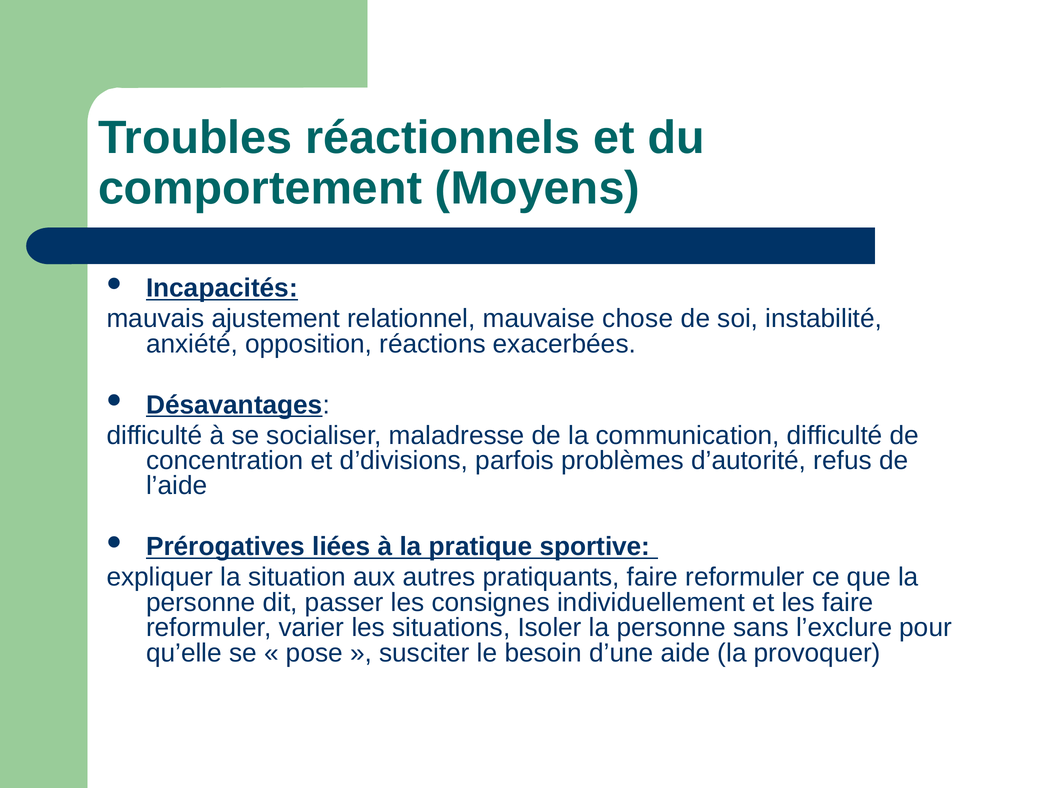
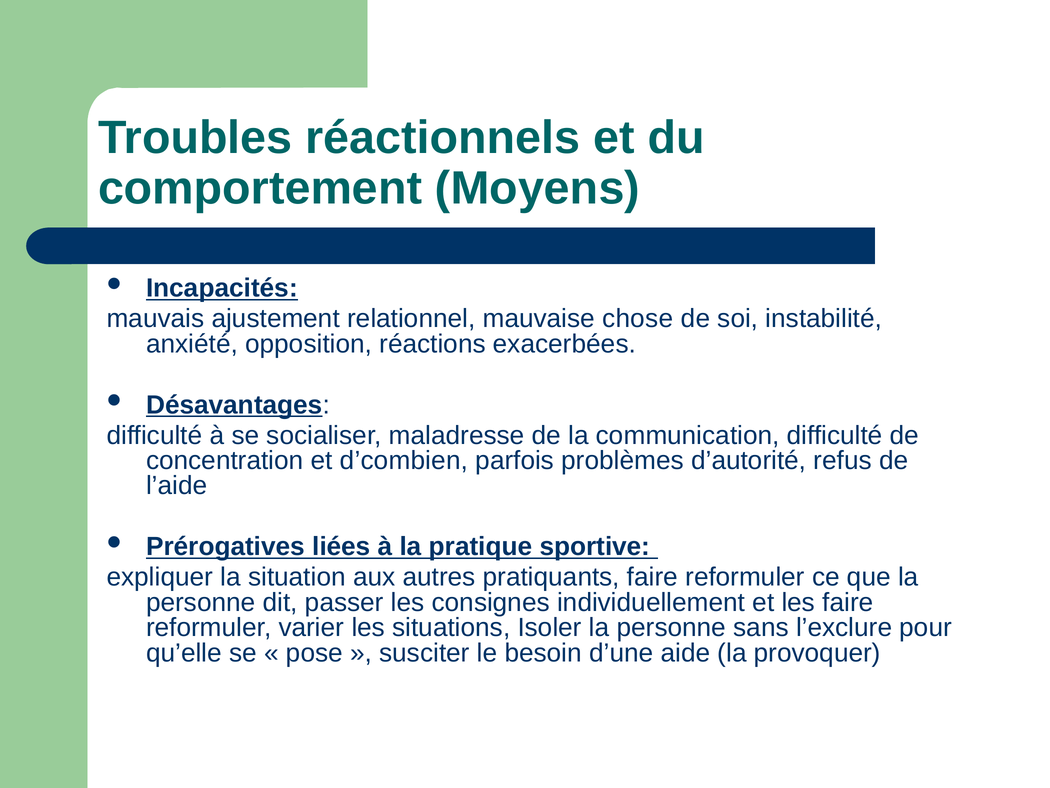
d’divisions: d’divisions -> d’combien (404, 460)
